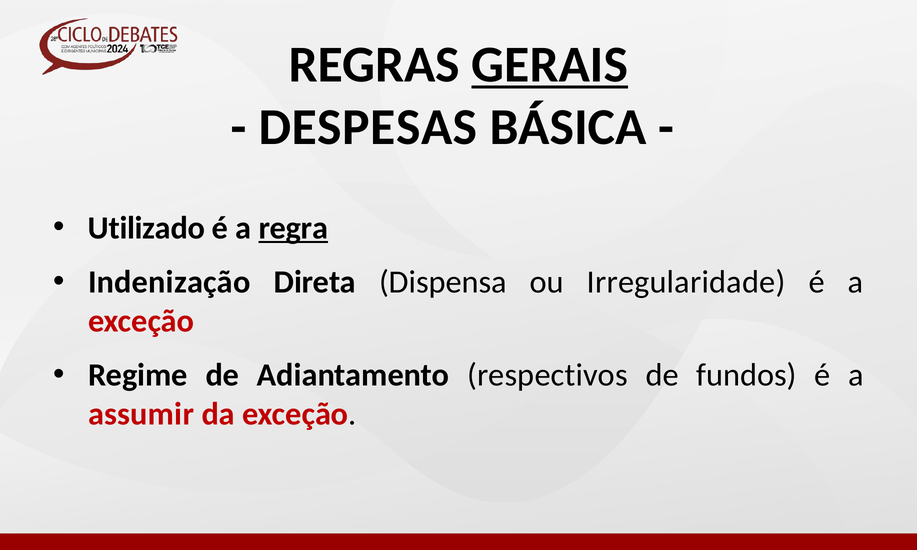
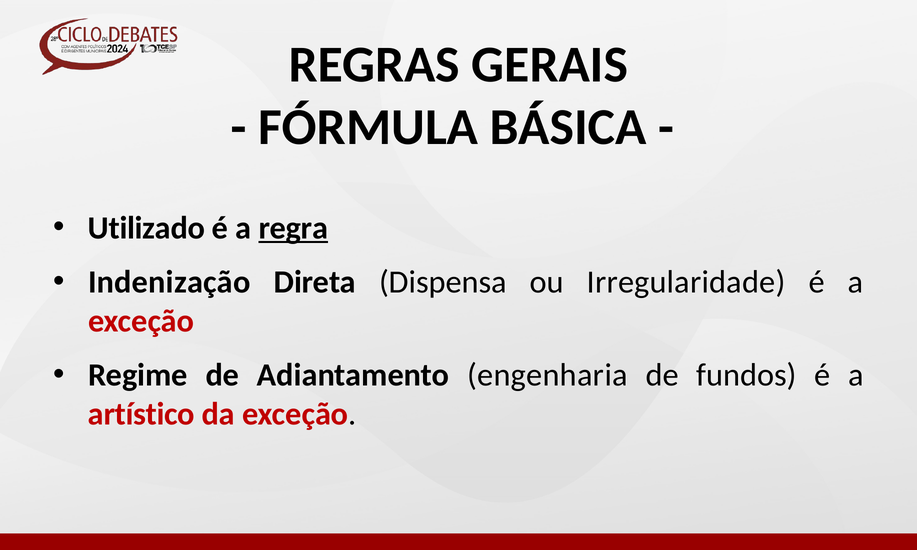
GERAIS underline: present -> none (550, 65)
DESPESAS: DESPESAS -> FÓRMULA (368, 127)
respectivos: respectivos -> engenharia (547, 375)
assumir: assumir -> artístico (141, 414)
